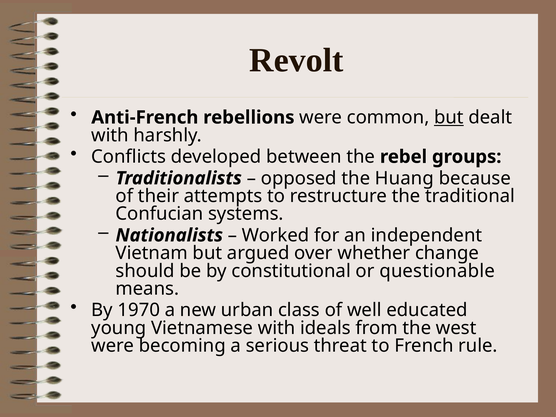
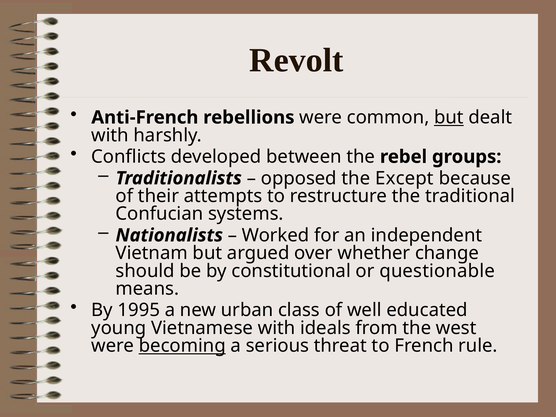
Huang: Huang -> Except (404, 178)
1970: 1970 -> 1995 (139, 310)
becoming underline: none -> present (182, 346)
